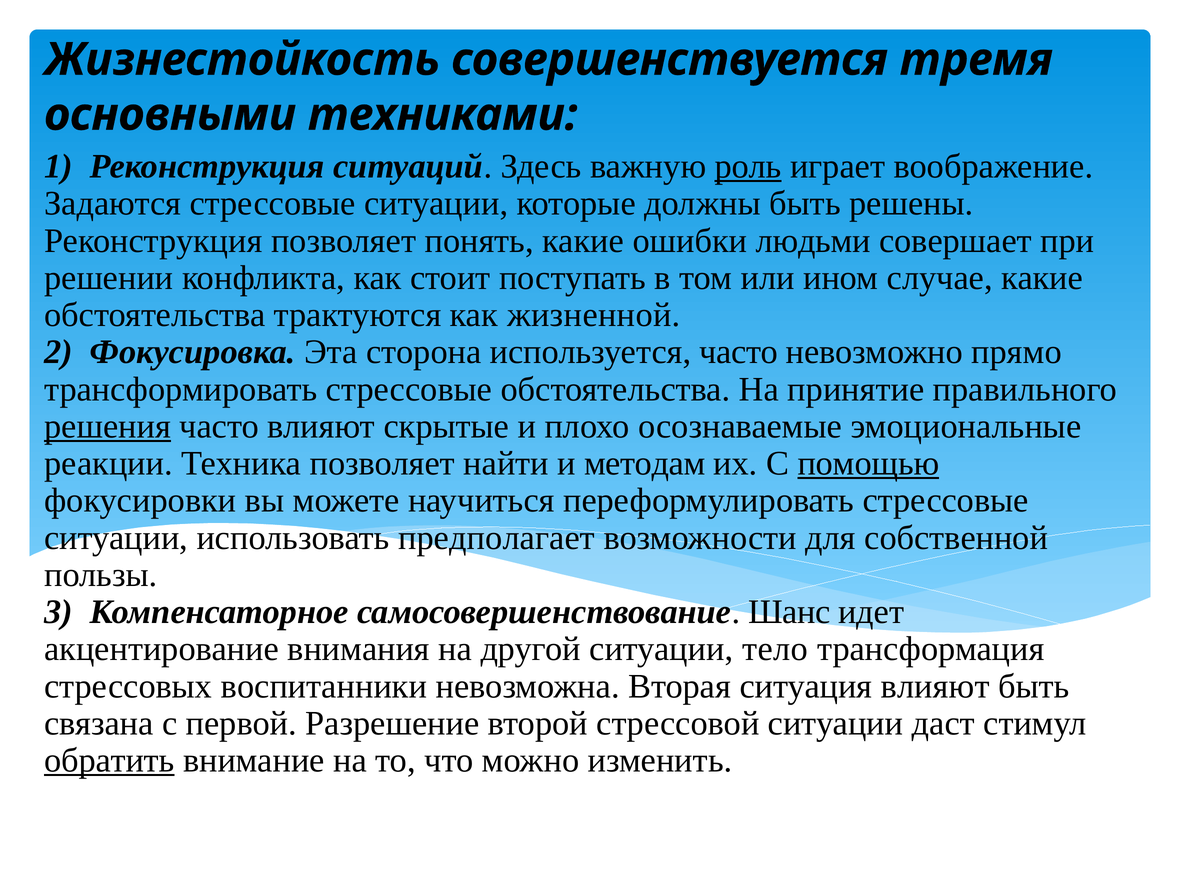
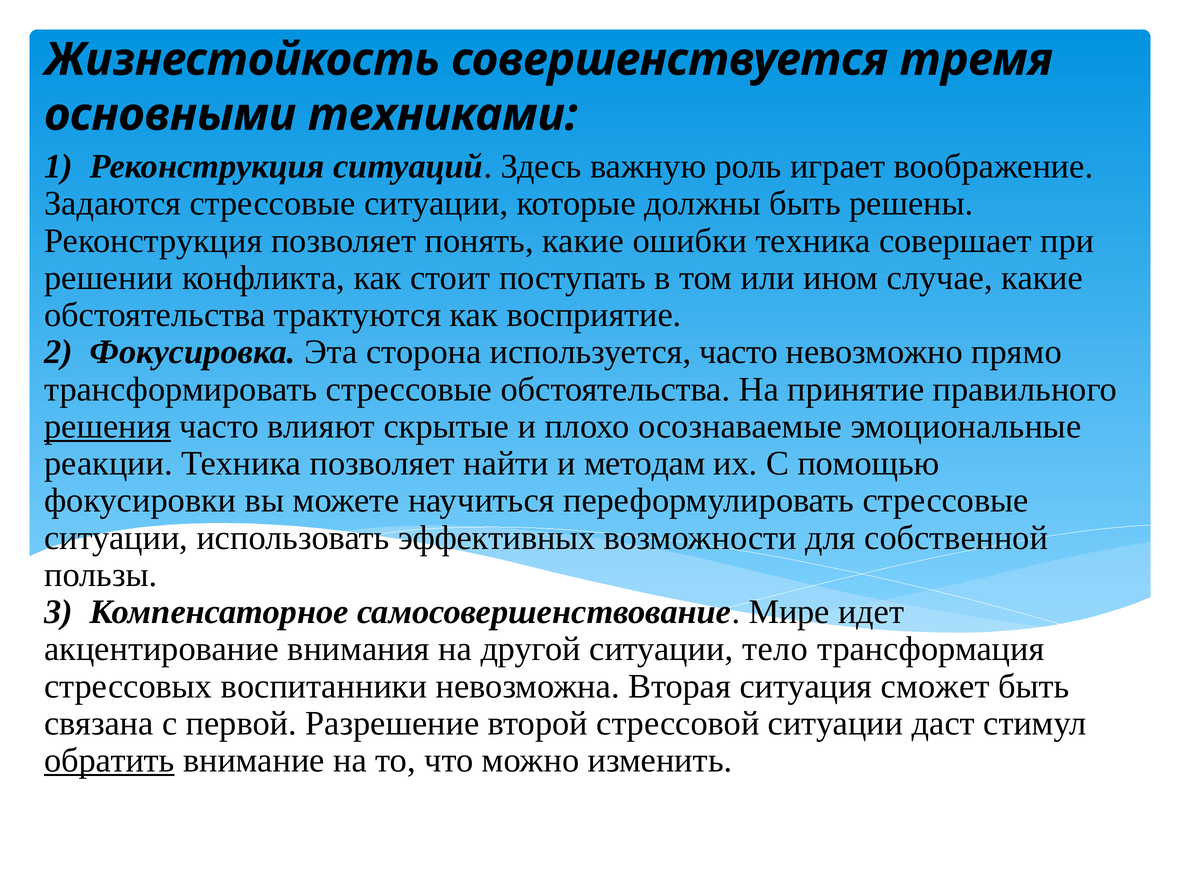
роль underline: present -> none (748, 166)
ошибки людьми: людьми -> техника (813, 241)
жизненной: жизненной -> восприятие (594, 315)
помощью underline: present -> none (868, 464)
предполагает: предполагает -> эффективных (497, 538)
Шанс: Шанс -> Мире (789, 612)
ситуация влияют: влияют -> сможет (935, 686)
